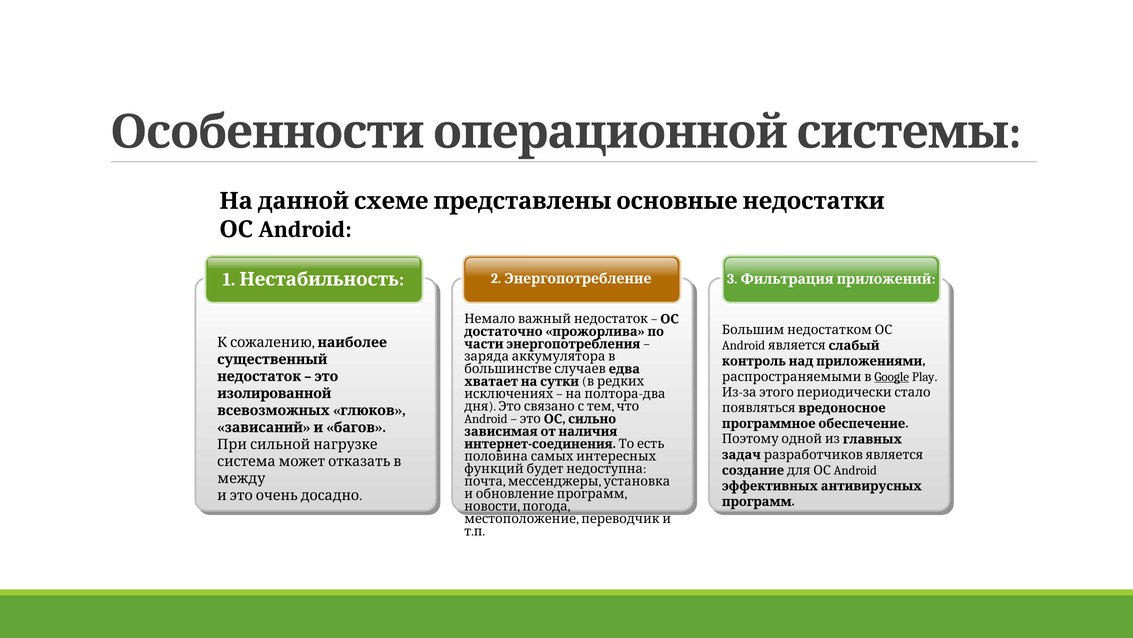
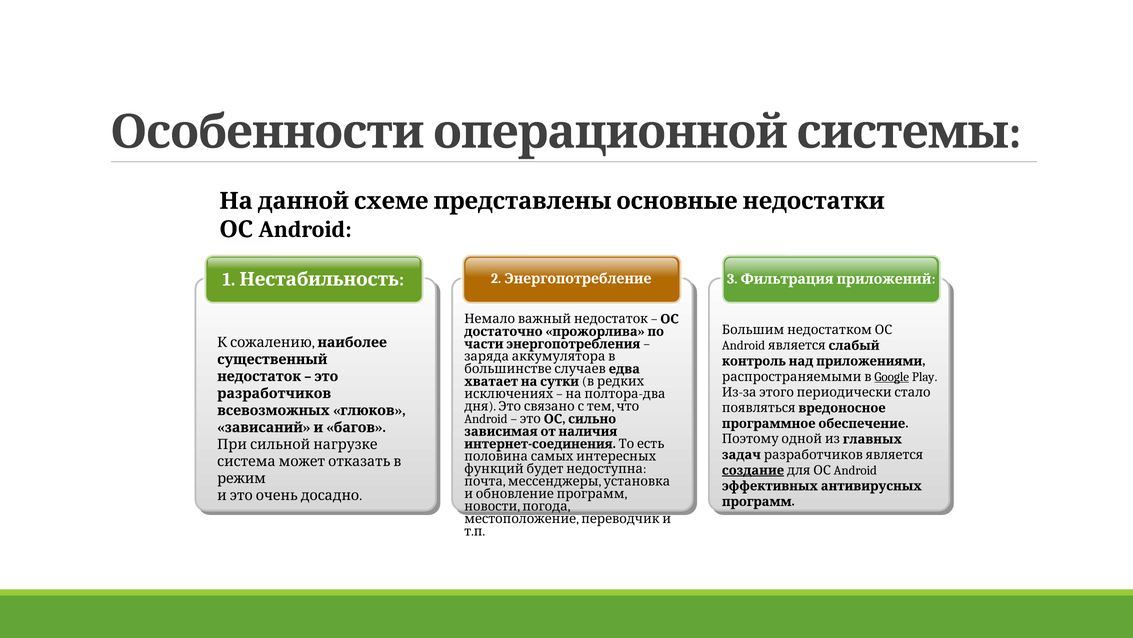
изолированной: изолированной -> разработчиков (274, 393)
создание underline: none -> present (753, 470)
между: между -> режим (242, 478)
